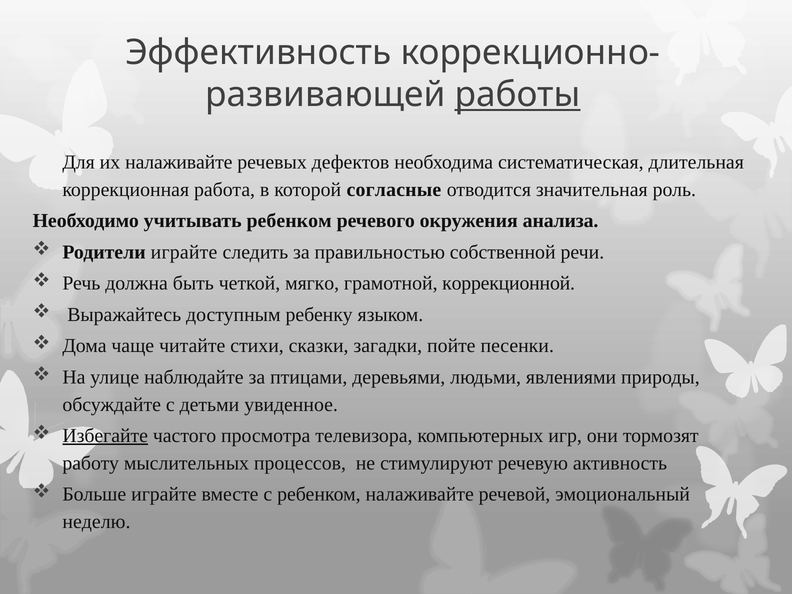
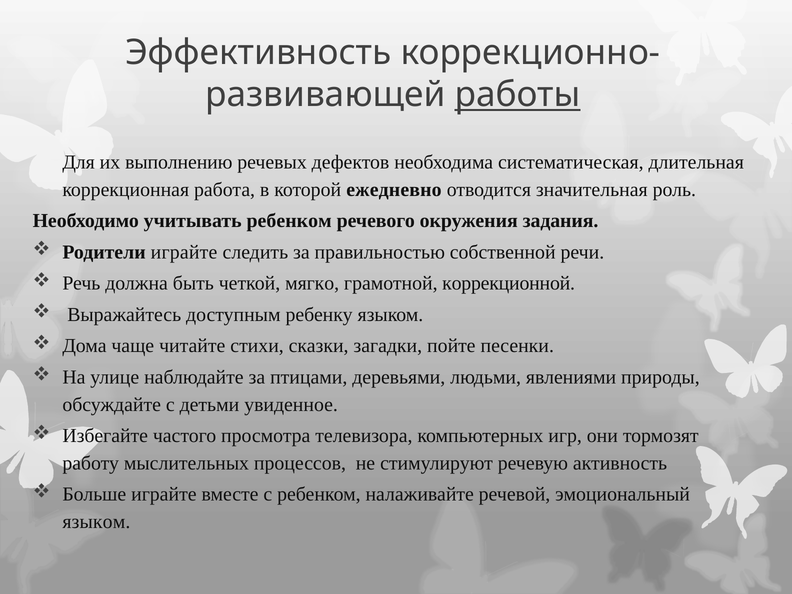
их налаживайте: налаживайте -> выполнению (179, 162)
согласные: согласные -> ежедневно (394, 190)
анализа: анализа -> задания (561, 221)
Избегайте underline: present -> none (105, 436)
неделю: неделю -> языком (96, 522)
